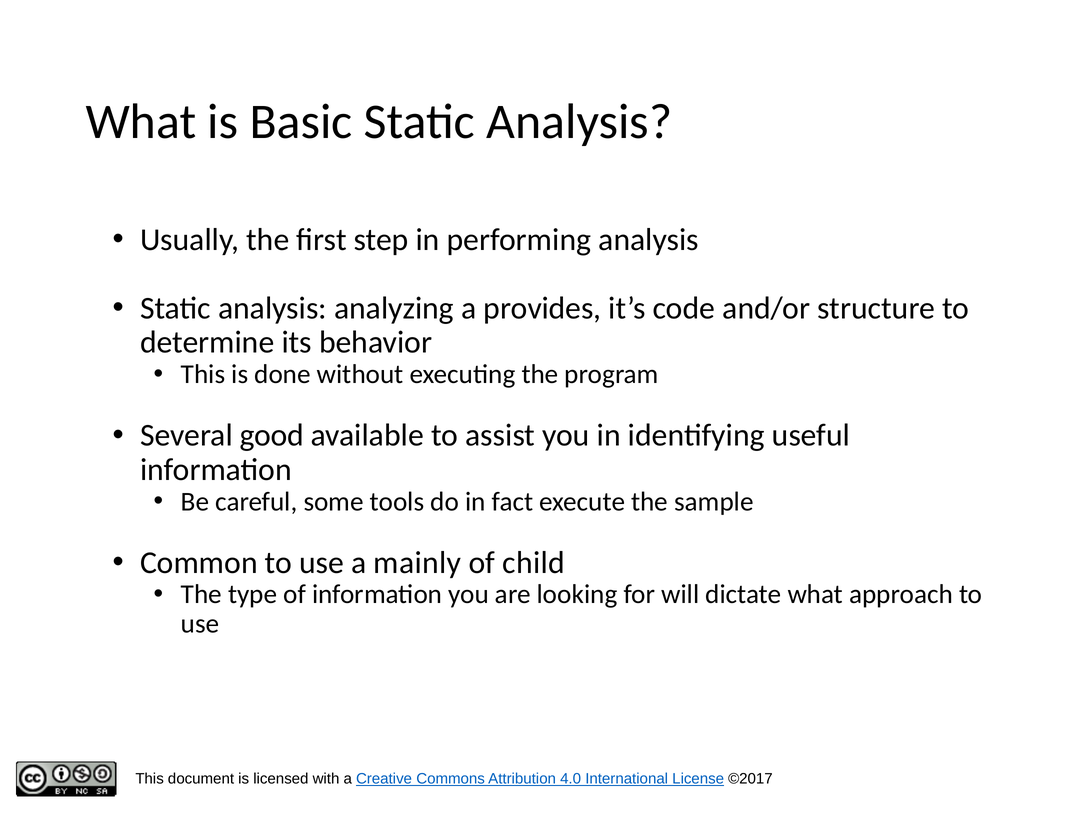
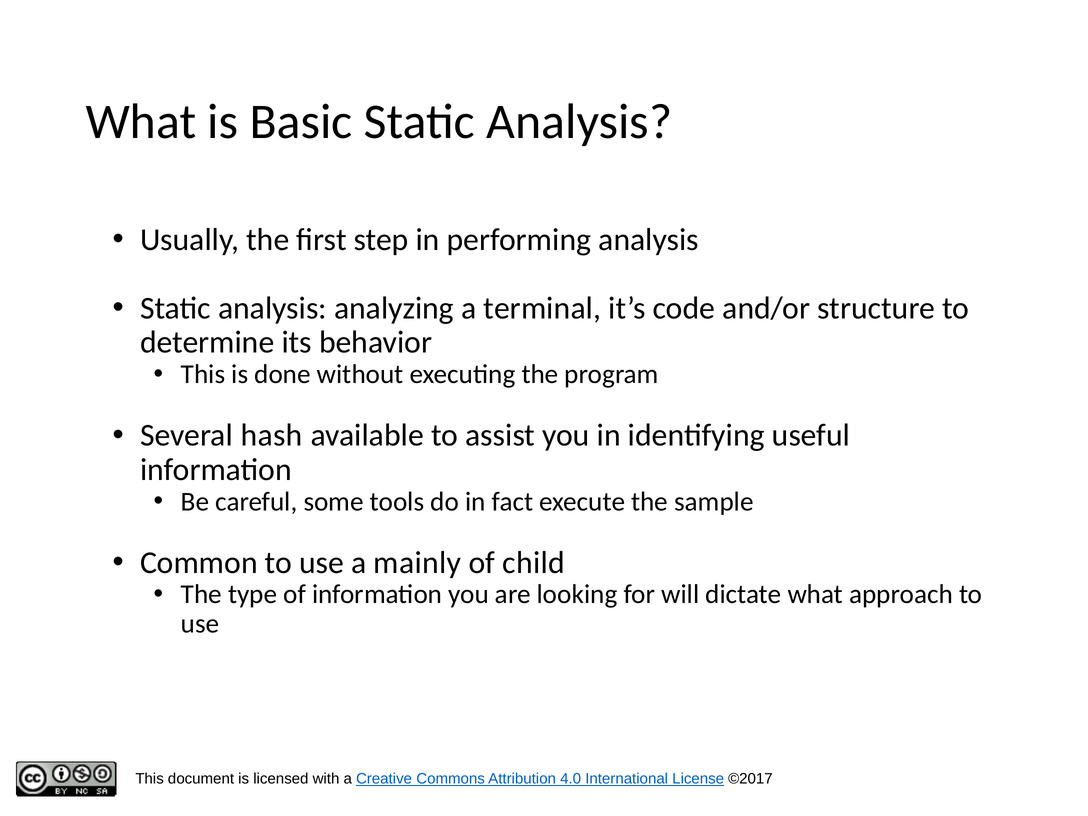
provides: provides -> terminal (542, 308)
good: good -> hash (272, 435)
